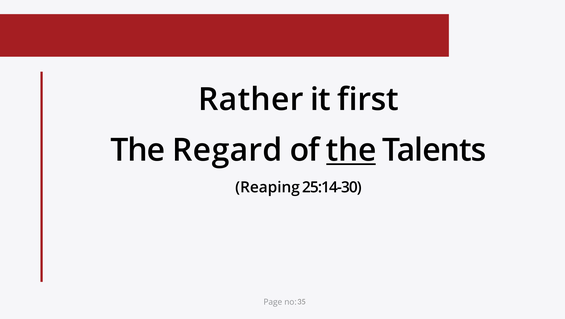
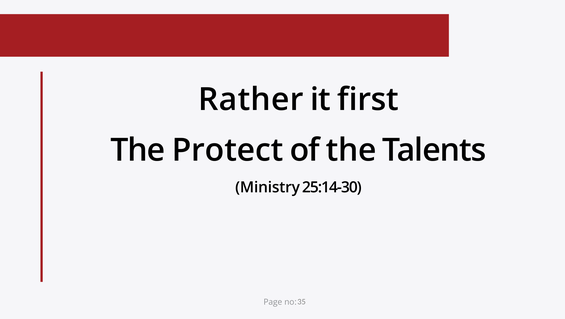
Regard: Regard -> Protect (228, 150)
the underline: present -> none (351, 150)
Reaping: Reaping -> Ministry (268, 187)
